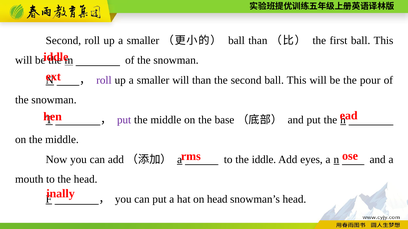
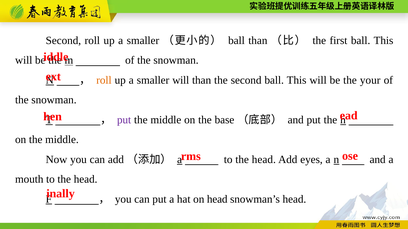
roll colour: purple -> orange (104, 80)
pour: pour -> your (370, 80)
a to the iddle: iddle -> head (264, 160)
